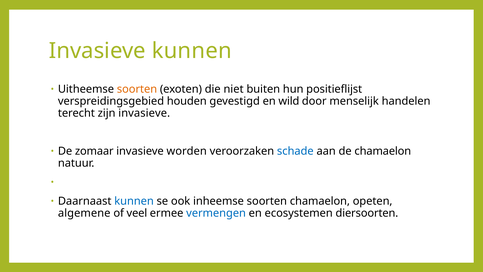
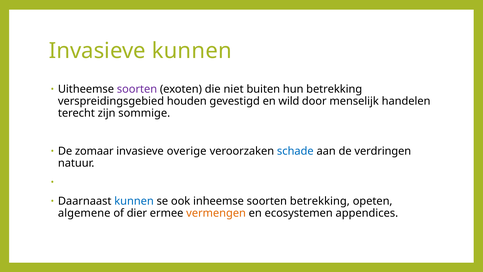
soorten colour: orange -> purple (137, 89)
hun positieflijst: positieflijst -> betrekking (334, 89)
zijn invasieve: invasieve -> sommige (144, 113)
worden: worden -> overige (187, 151)
de chamaelon: chamaelon -> verdringen (383, 151)
soorten chamaelon: chamaelon -> betrekking (320, 201)
veel: veel -> dier (137, 213)
vermengen colour: blue -> orange (216, 213)
diersoorten: diersoorten -> appendices (367, 213)
